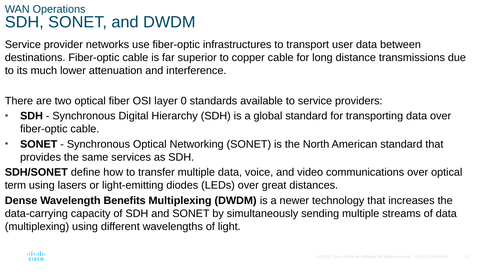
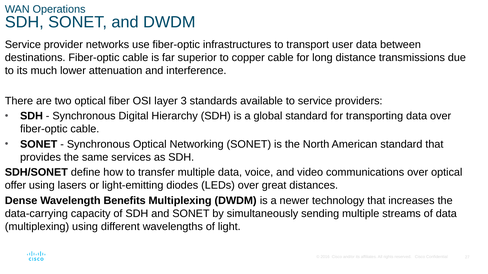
0: 0 -> 3 (184, 101)
term: term -> offer (15, 186)
